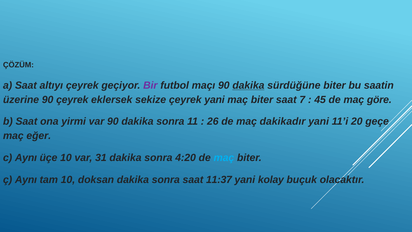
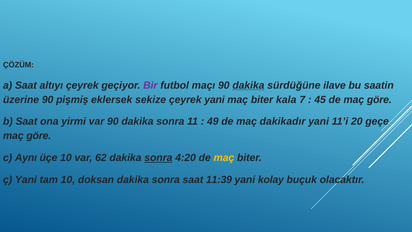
sürdüğüne biter: biter -> ilave (335, 85)
90 çeyrek: çeyrek -> pişmiş (72, 100)
biter saat: saat -> kala (286, 100)
26: 26 -> 49 (213, 121)
eğer: eğer -> göre (39, 136)
31: 31 -> 62 (101, 158)
sonra underline: none -> present (158, 158)
maç colour: light blue -> yellow (224, 158)
ç Aynı: Aynı -> Yani (26, 180)
11:37: 11:37 -> 11:39 (219, 180)
